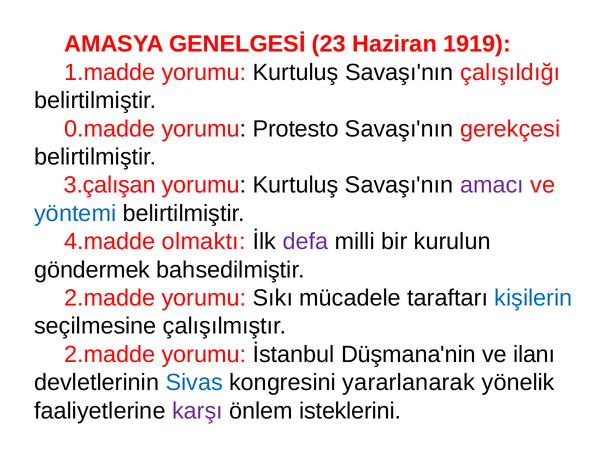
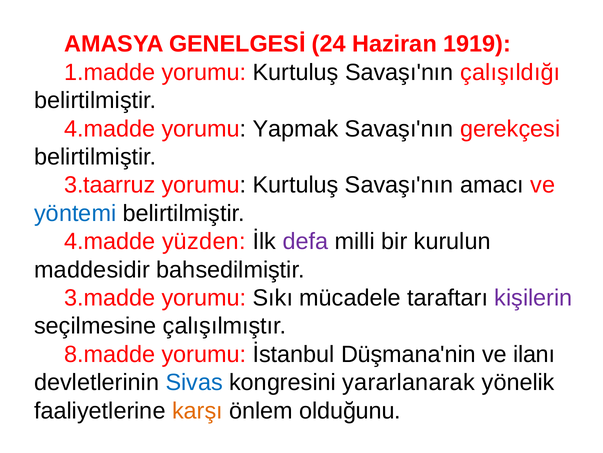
23: 23 -> 24 (329, 44)
0.madde: 0.madde -> 4.madde (110, 129)
Protesto: Protesto -> Yapmak (296, 129)
3.çalışan: 3.çalışan -> 3.taarruz (110, 185)
amacı colour: purple -> black (492, 185)
olmaktı: olmaktı -> yüzden (204, 241)
göndermek: göndermek -> maddesidir (92, 269)
2.madde: 2.madde -> 3.madde (110, 298)
kişilerin colour: blue -> purple (533, 298)
2.madde: 2.madde -> 8.madde (110, 354)
karşı colour: purple -> orange (197, 410)
isteklerini: isteklerini -> olduğunu (350, 410)
